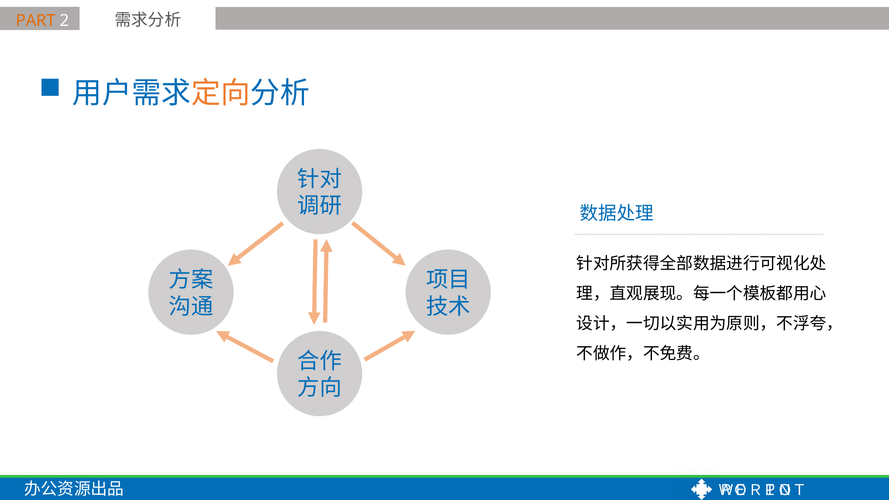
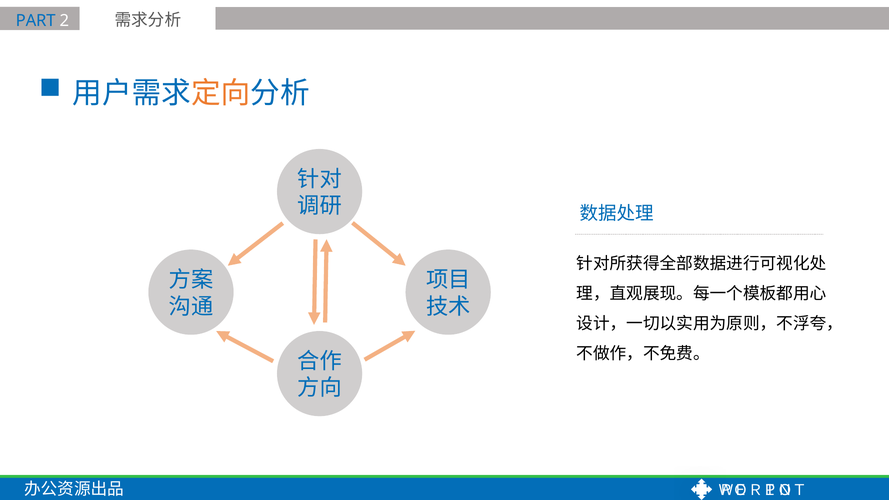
PART colour: orange -> blue (36, 21)
